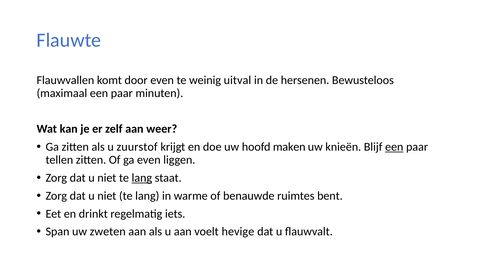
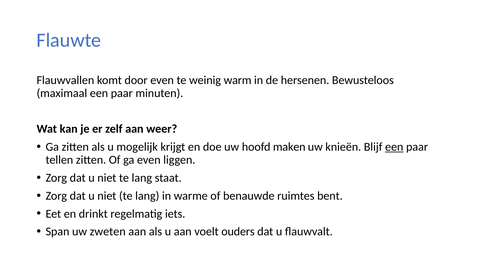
uitval: uitval -> warm (238, 80)
zuurstof: zuurstof -> mogelijk (137, 147)
lang underline: present -> none (142, 178)
hevige: hevige -> ouders (238, 232)
